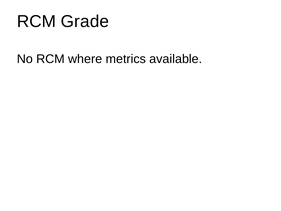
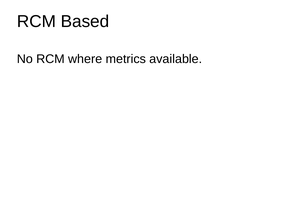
Grade: Grade -> Based (85, 21)
